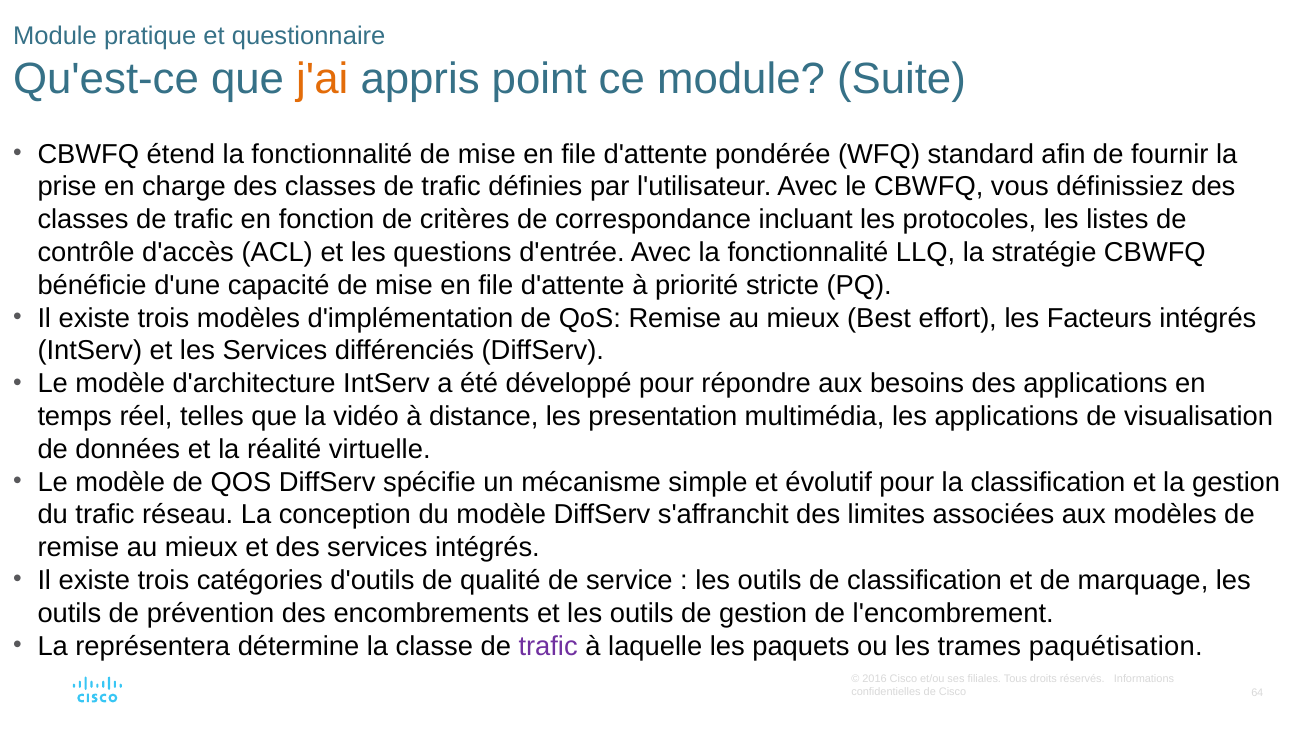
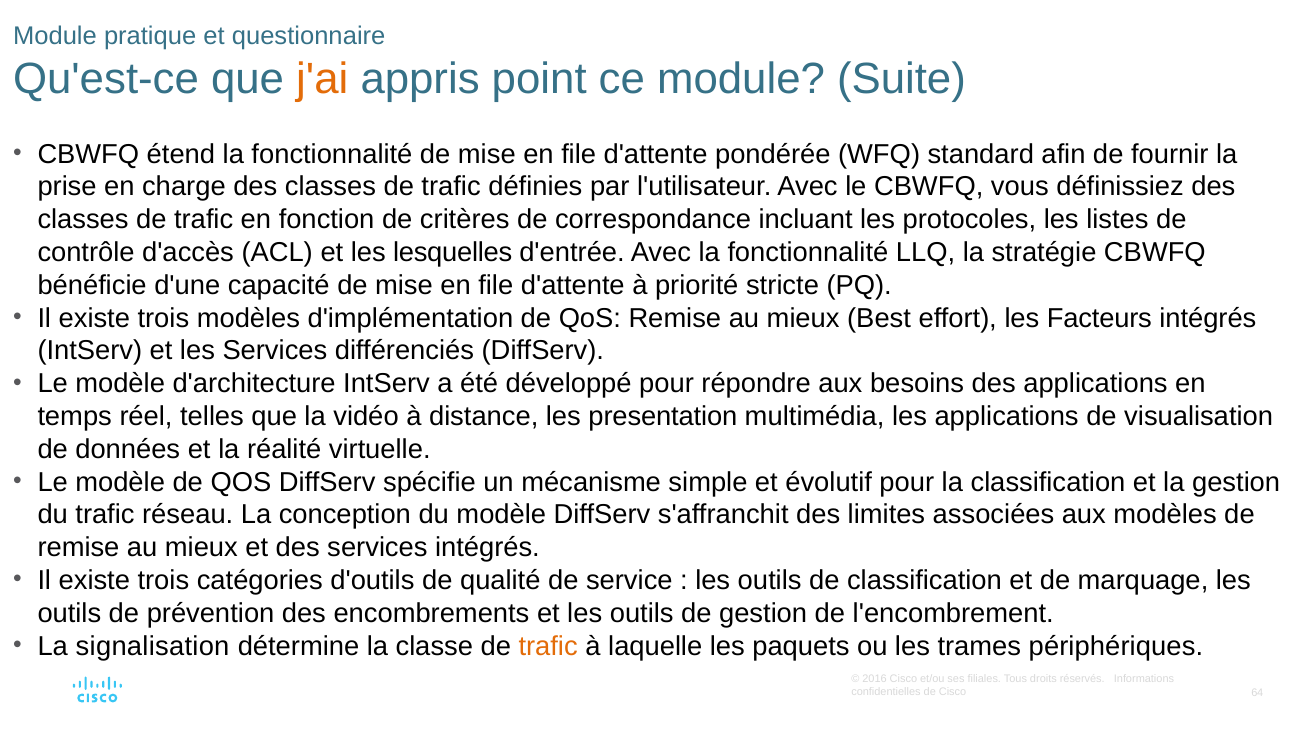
questions: questions -> lesquelles (453, 253)
représentera: représentera -> signalisation (153, 647)
trafic colour: purple -> orange (548, 647)
paquétisation: paquétisation -> périphériques (1116, 647)
